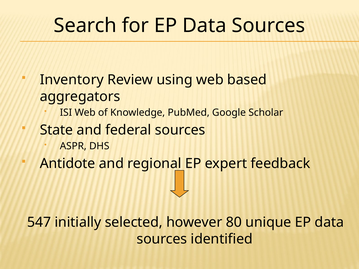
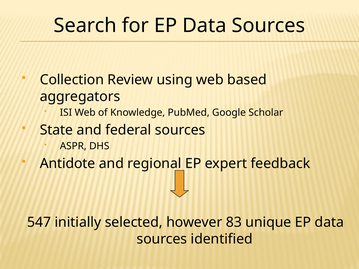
Inventory: Inventory -> Collection (72, 80)
80: 80 -> 83 (234, 222)
